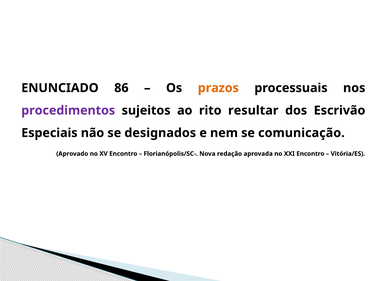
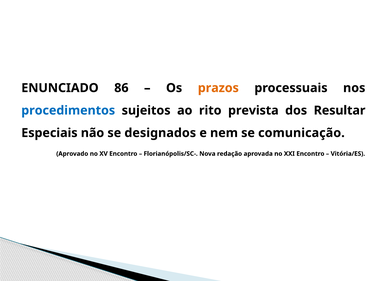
procedimentos colour: purple -> blue (68, 111)
resultar: resultar -> prevista (253, 111)
Escrivão: Escrivão -> Resultar (340, 111)
